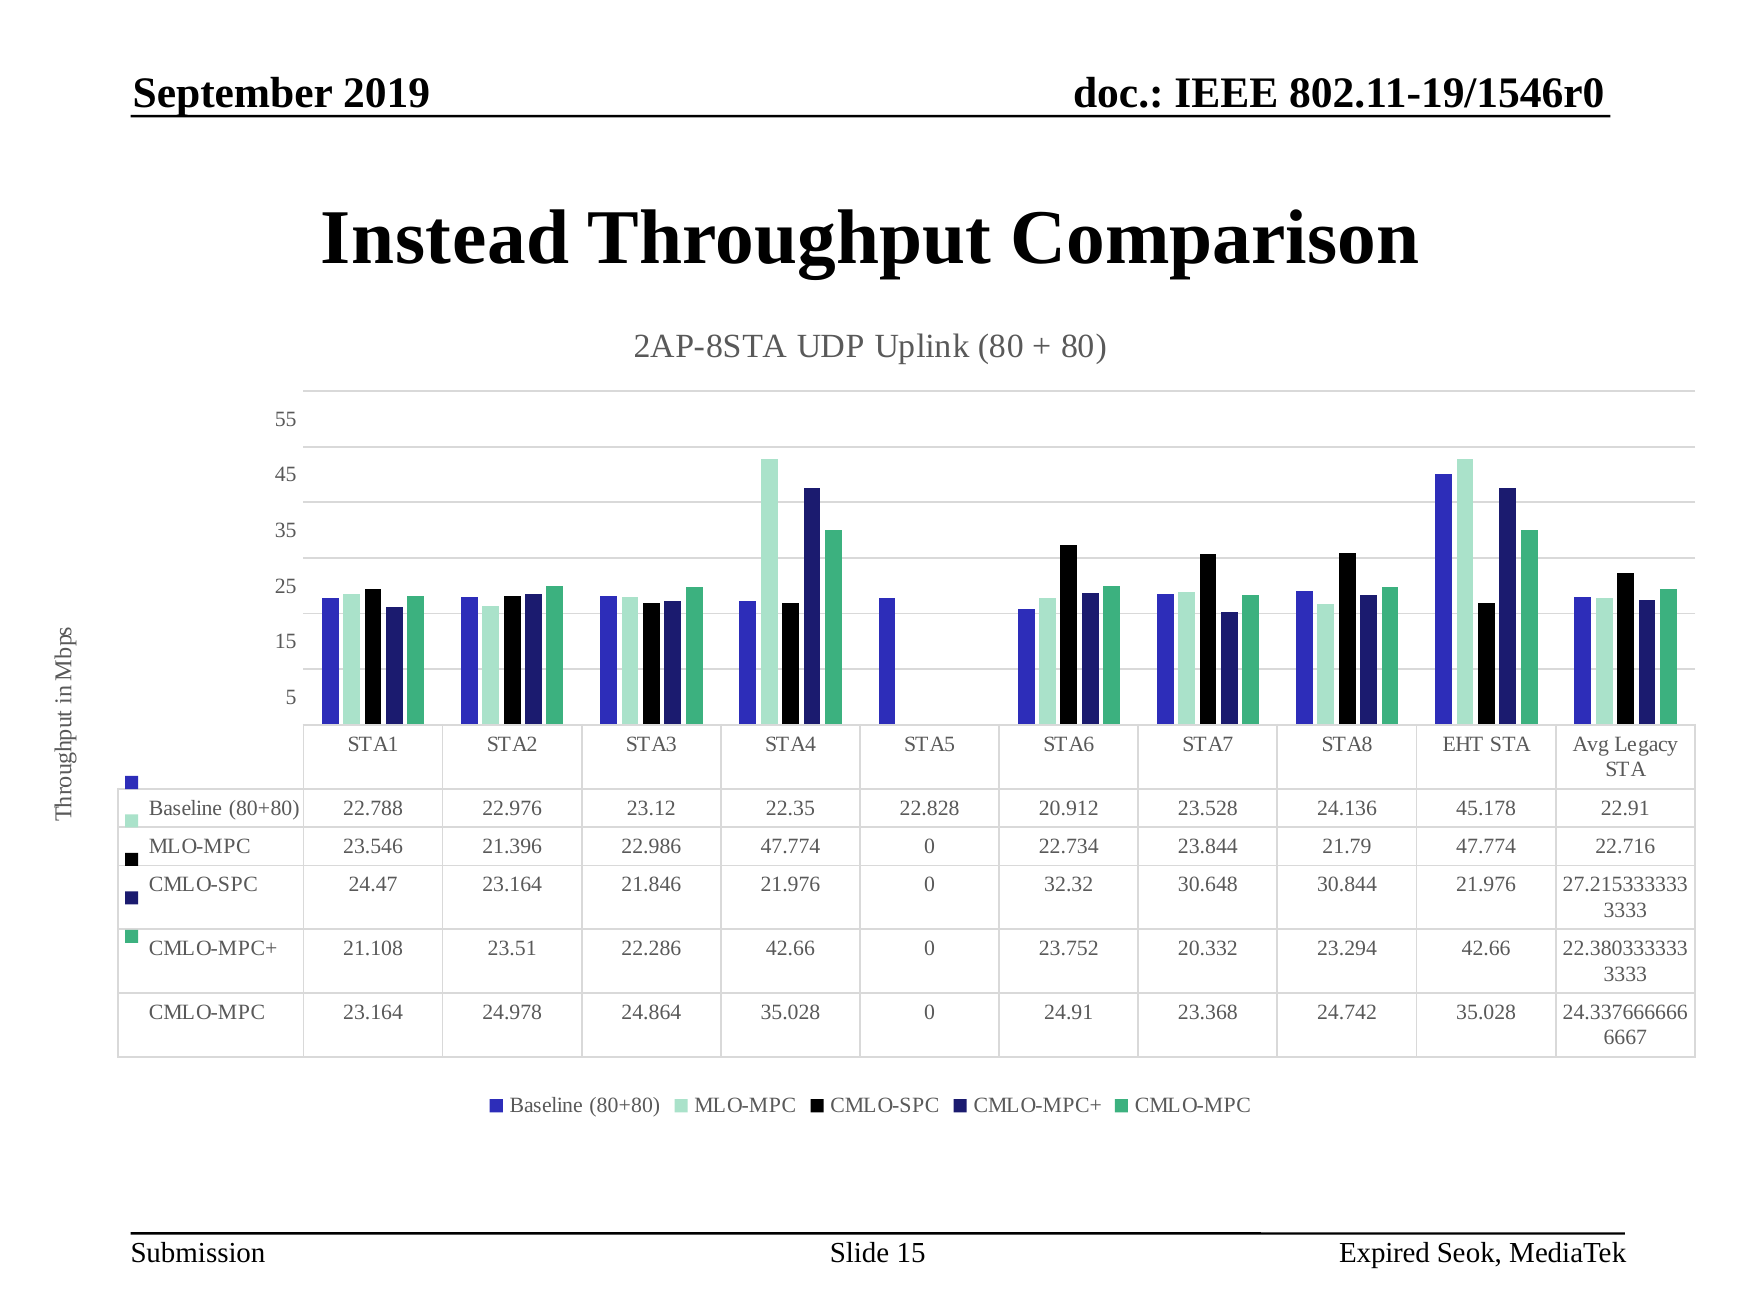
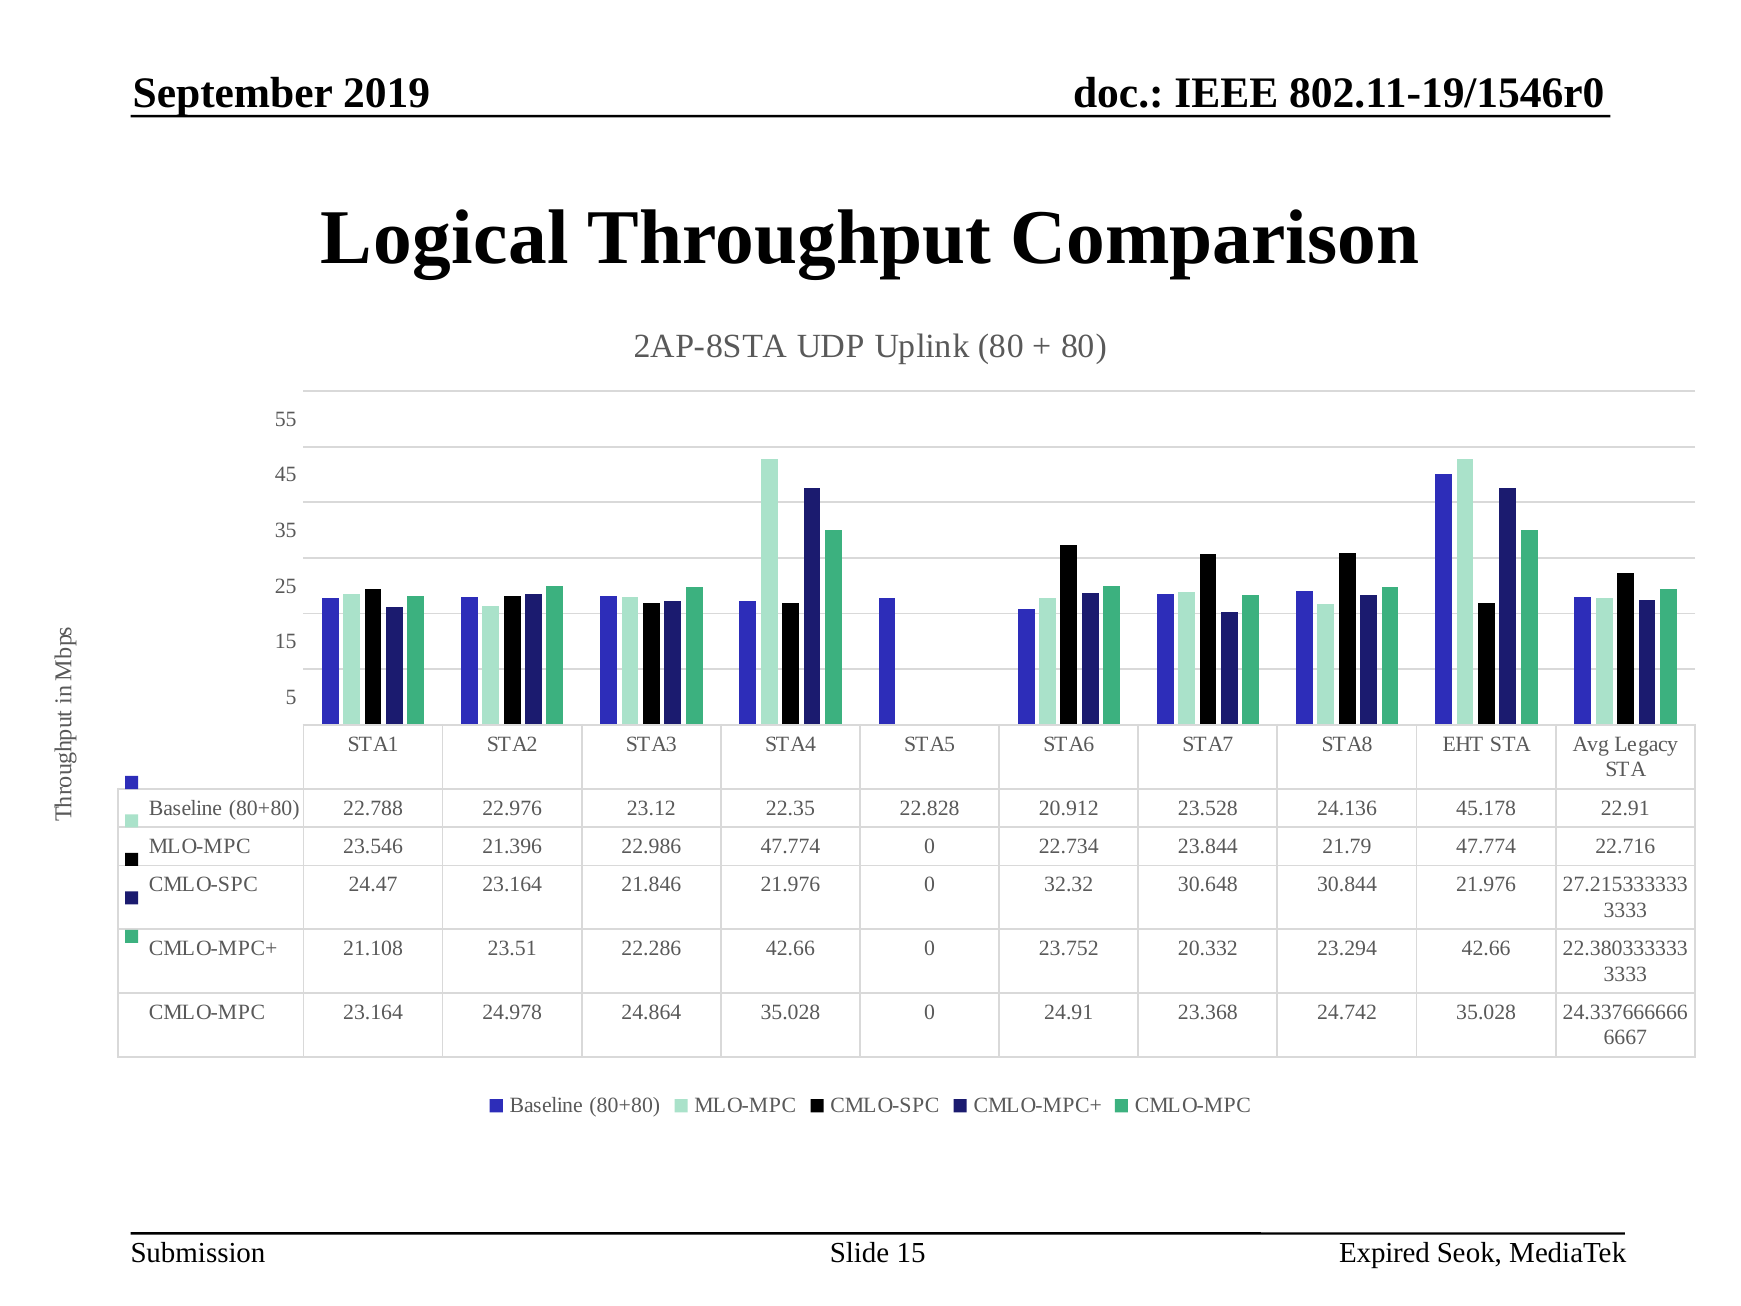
Instead: Instead -> Logical (445, 237)
